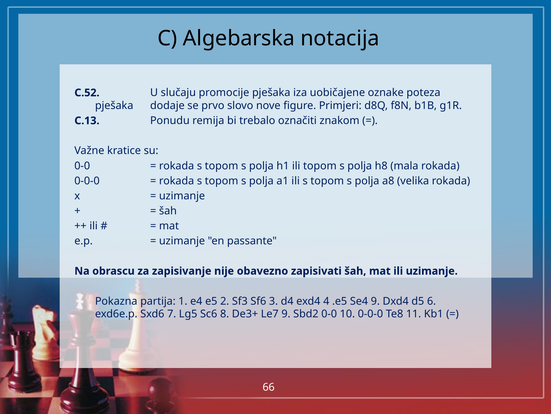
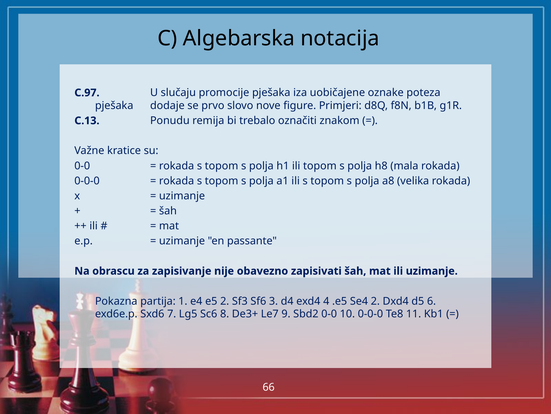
C.52: C.52 -> C.97 (87, 93)
Se4 9: 9 -> 2 (375, 301)
